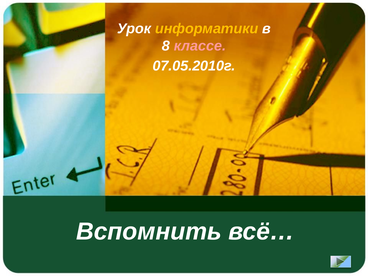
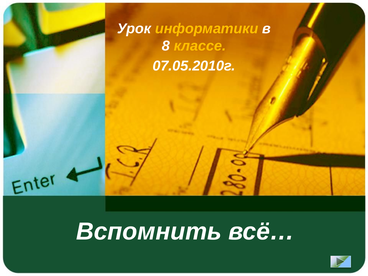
классе colour: pink -> yellow (200, 46)
